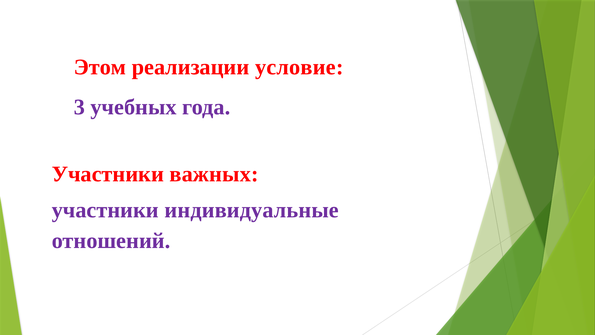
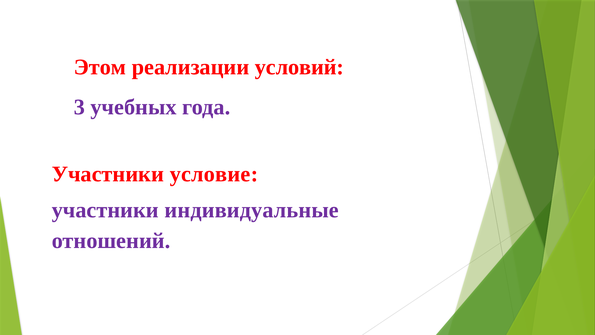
условие: условие -> условий (299, 67)
важных: важных -> условие (214, 174)
